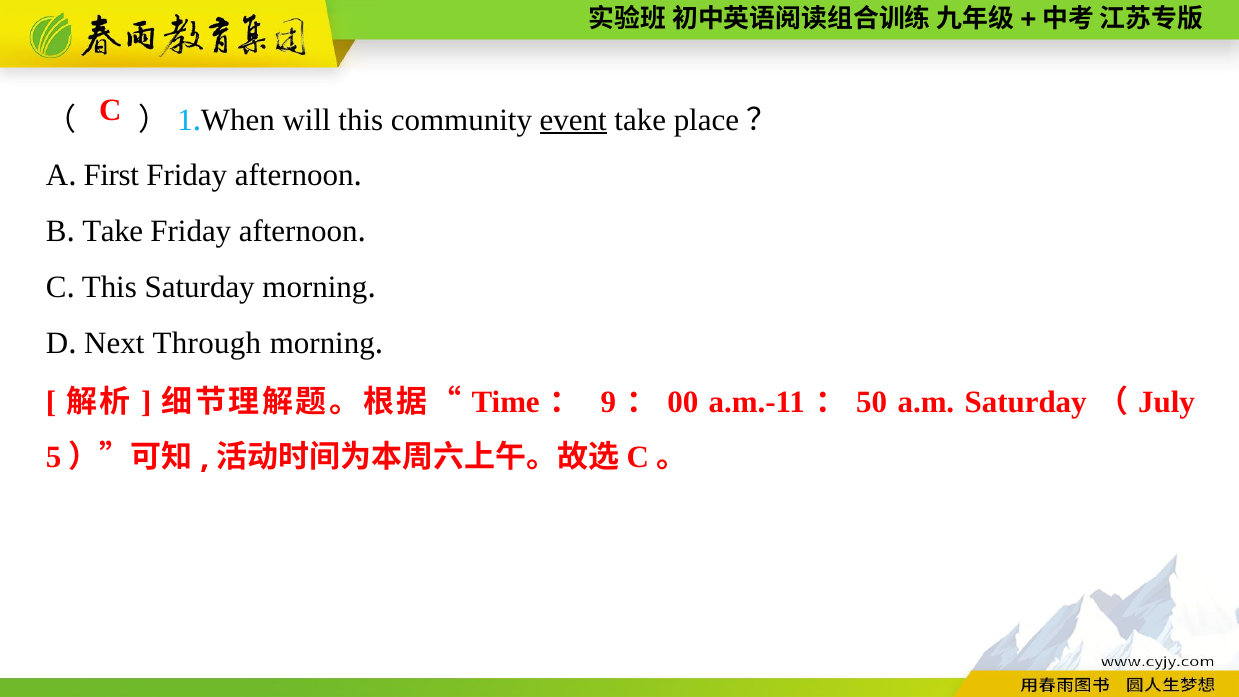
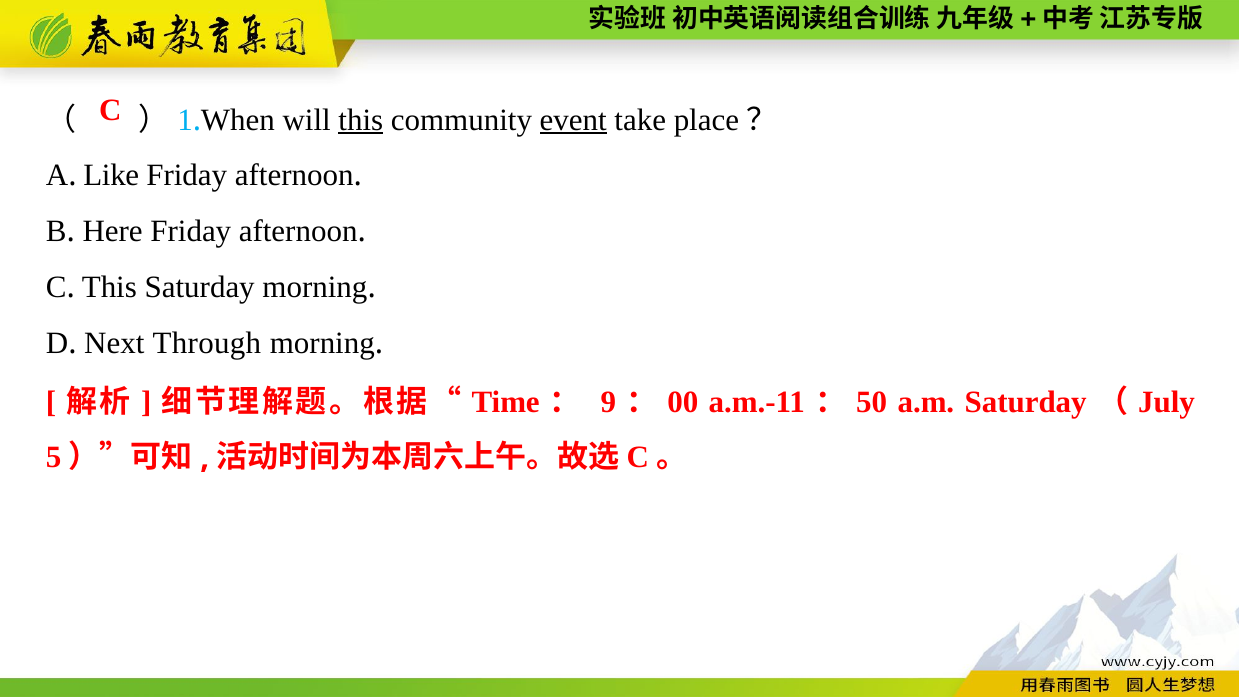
this underline: none -> present (361, 120)
First: First -> Like (111, 176)
Take: Take -> Here (113, 231)
